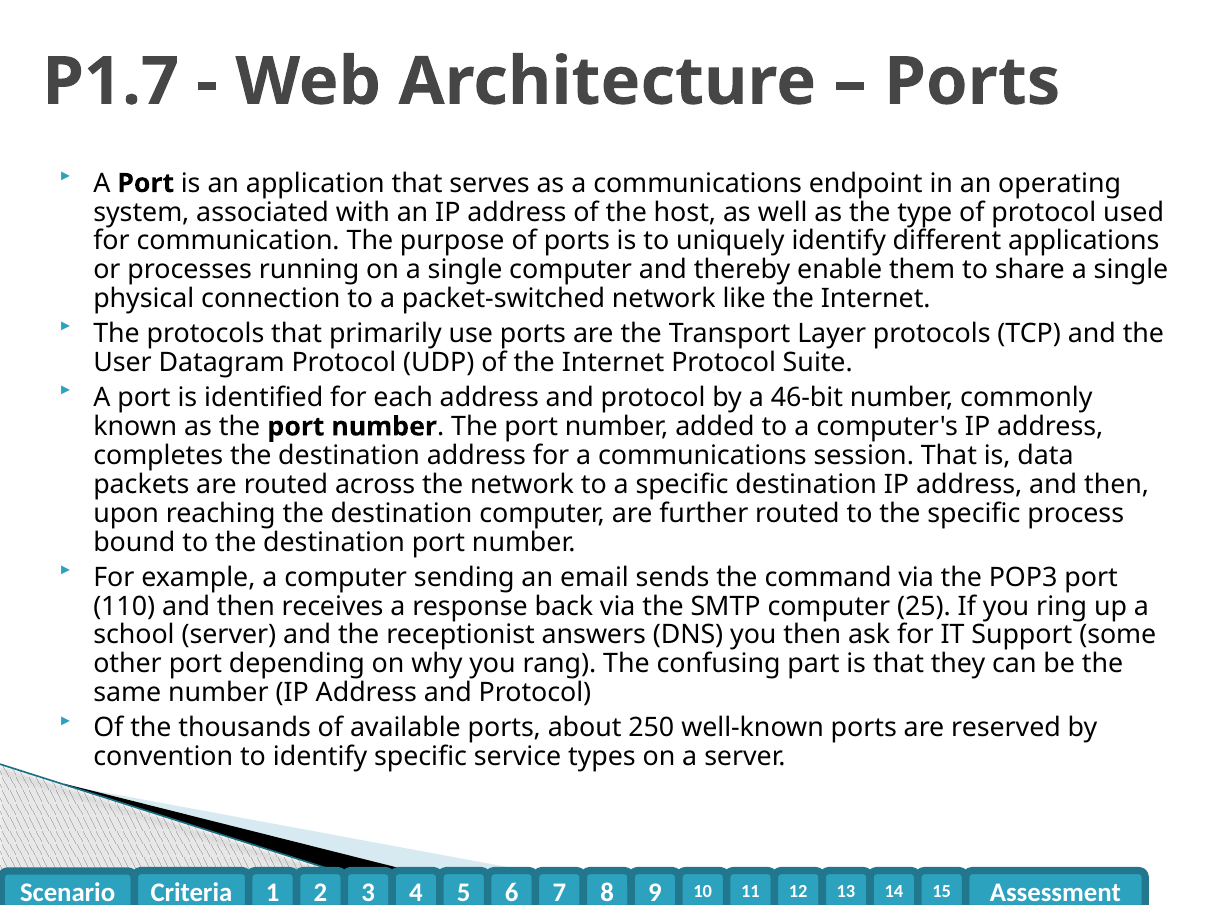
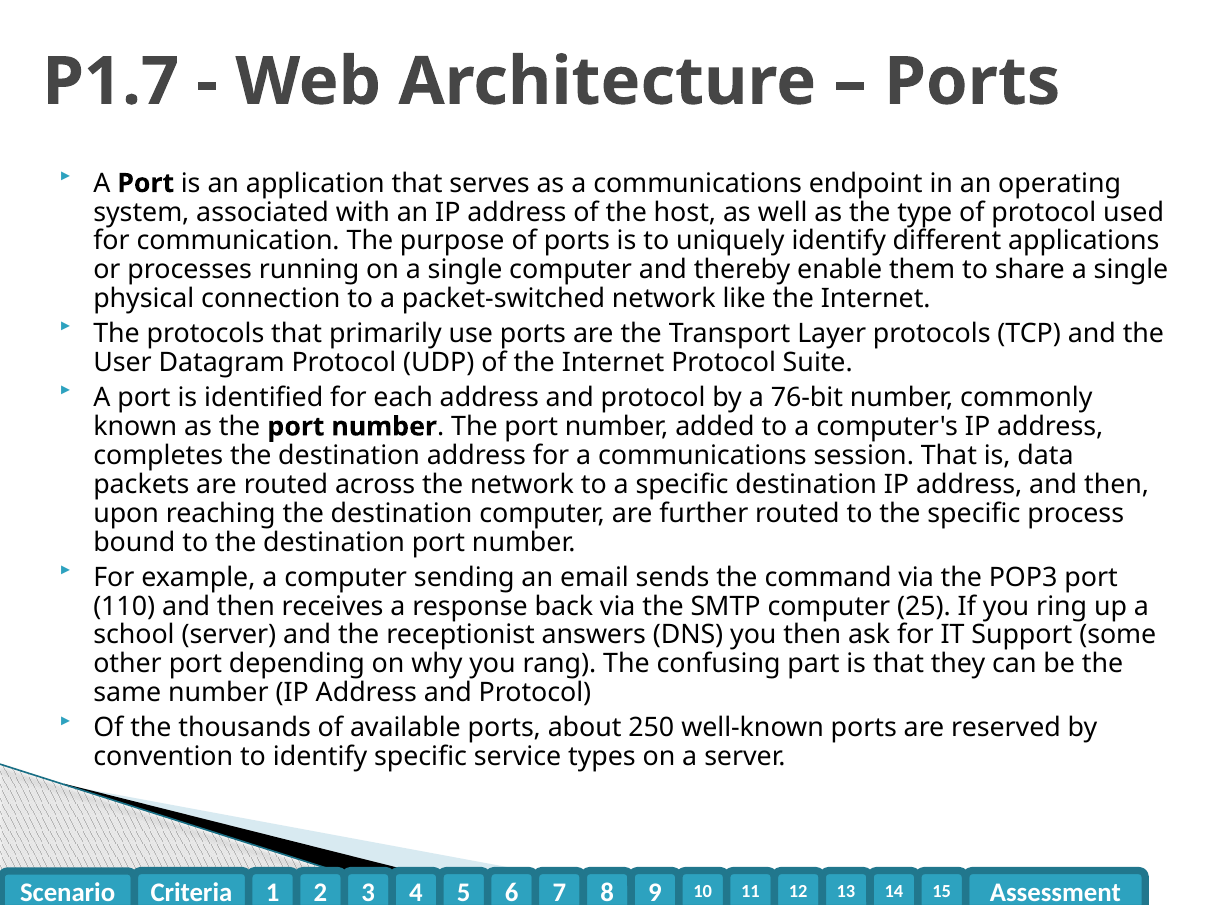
46-bit: 46-bit -> 76-bit (807, 398)
